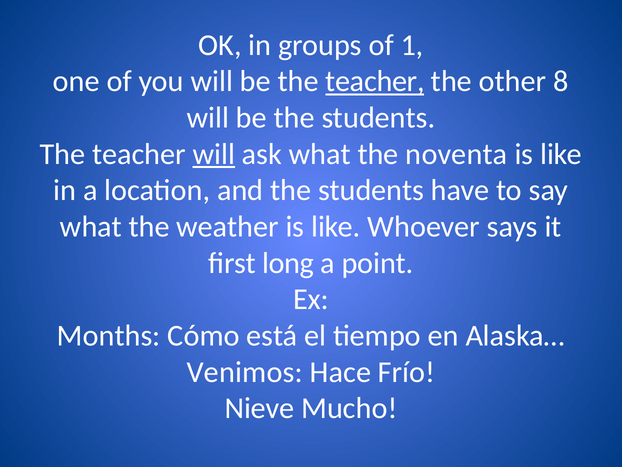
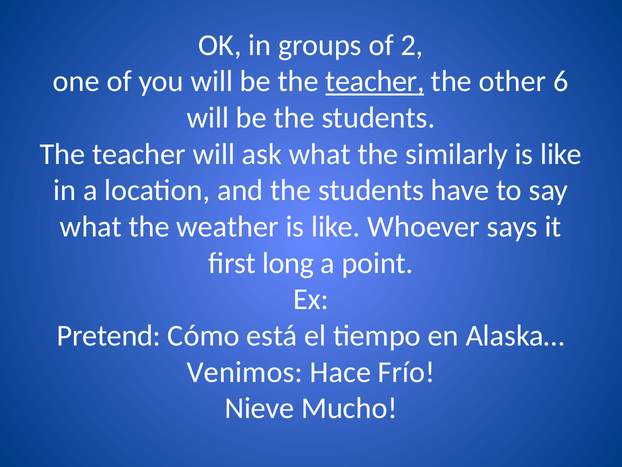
1: 1 -> 2 (412, 45)
8: 8 -> 6 (561, 81)
will underline: present -> none (214, 154)
noventa: noventa -> similarly (457, 154)
Months: Months -> Pretend (109, 335)
